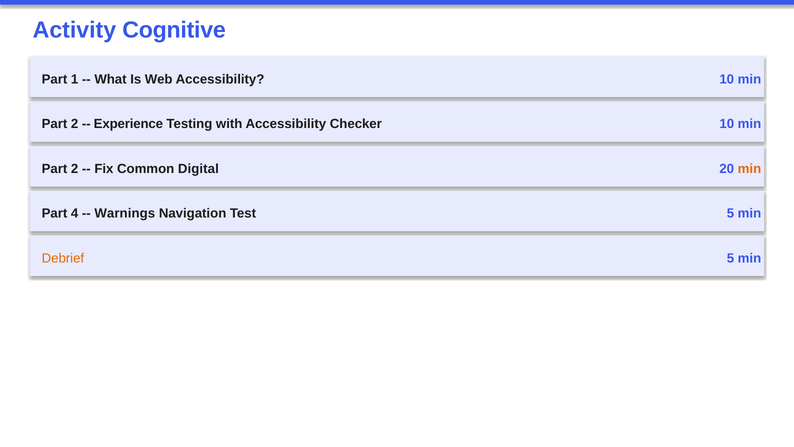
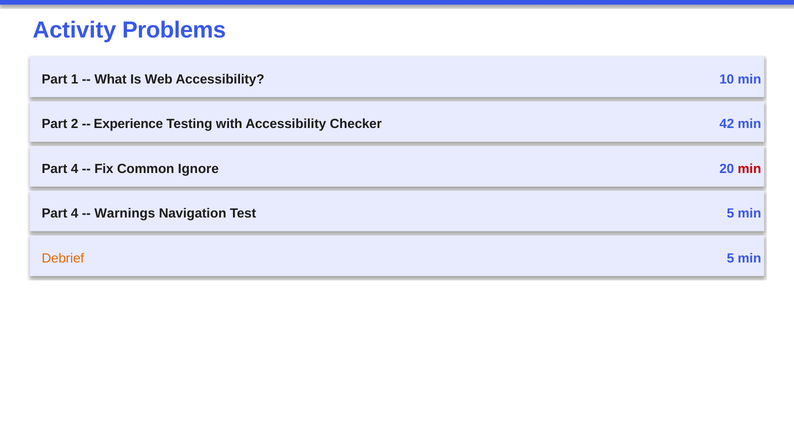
Cognitive: Cognitive -> Problems (174, 30)
Checker 10: 10 -> 42 (727, 124)
2: 2 -> 4 (75, 169)
Digital: Digital -> Ignore (198, 169)
min colour: orange -> red (749, 169)
